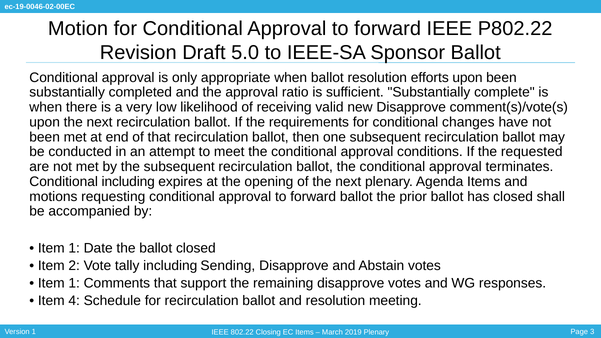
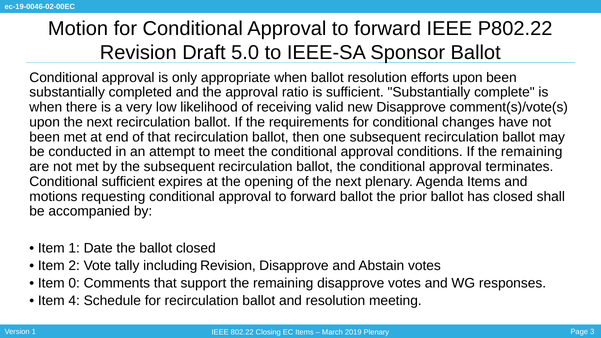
If the requested: requested -> remaining (532, 152)
Conditional including: including -> sufficient (128, 182)
including Sending: Sending -> Revision (228, 266)
1: 1 -> 0 (74, 283)
